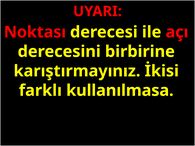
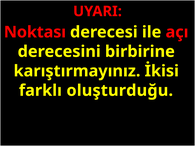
kullanılmasa: kullanılmasa -> oluşturduğu (120, 91)
